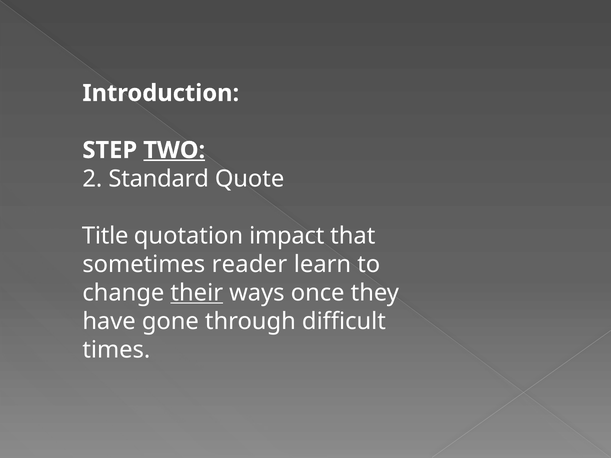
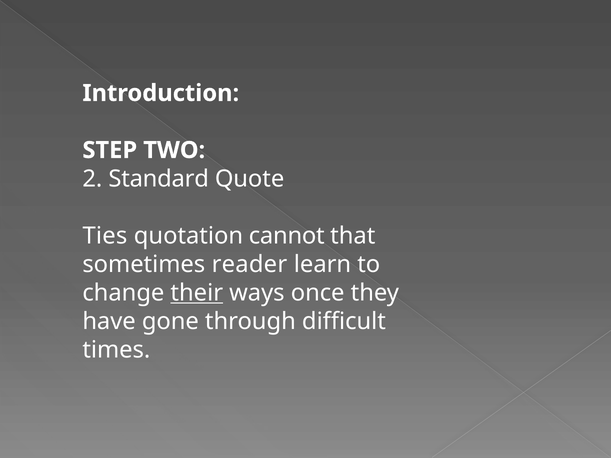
TWO underline: present -> none (174, 150)
Title: Title -> Ties (105, 236)
impact: impact -> cannot (287, 236)
